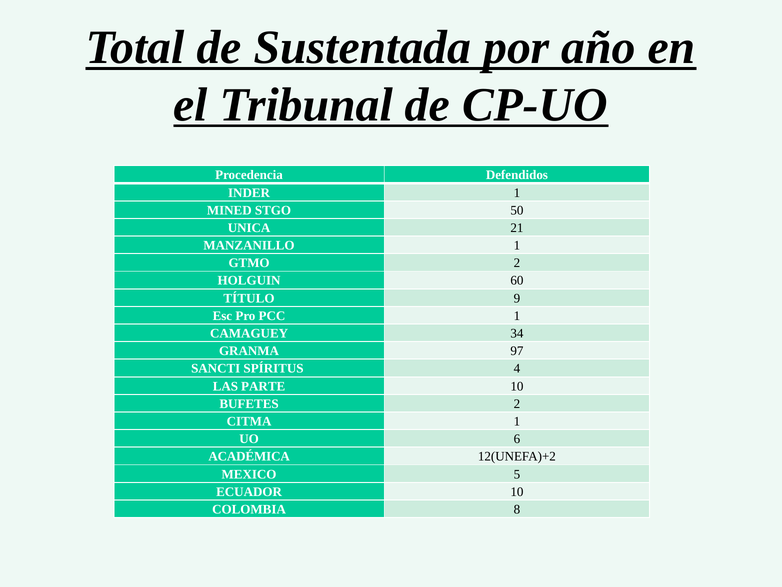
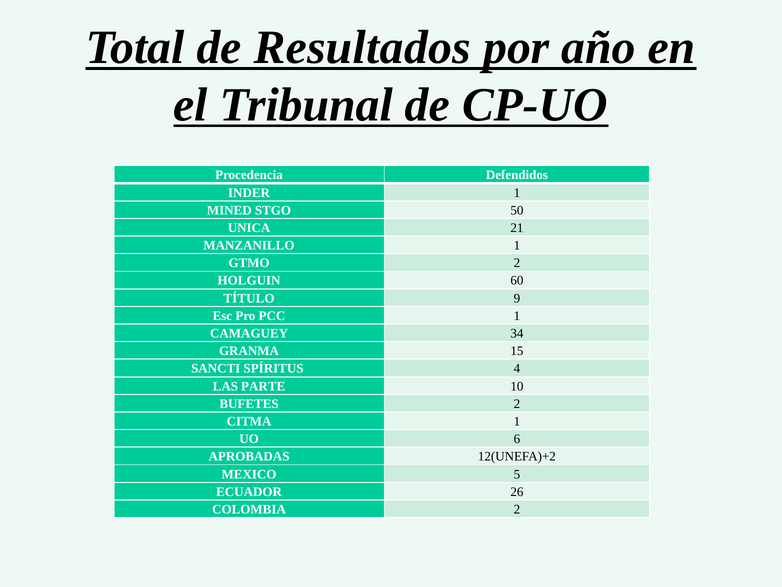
Sustentada: Sustentada -> Resultados (362, 47)
97: 97 -> 15 (517, 351)
ACADÉMICA: ACADÉMICA -> APROBADAS (249, 456)
ECUADOR 10: 10 -> 26 (517, 491)
COLOMBIA 8: 8 -> 2 (517, 509)
